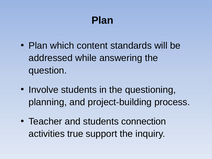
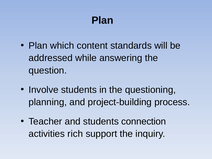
true: true -> rich (75, 134)
